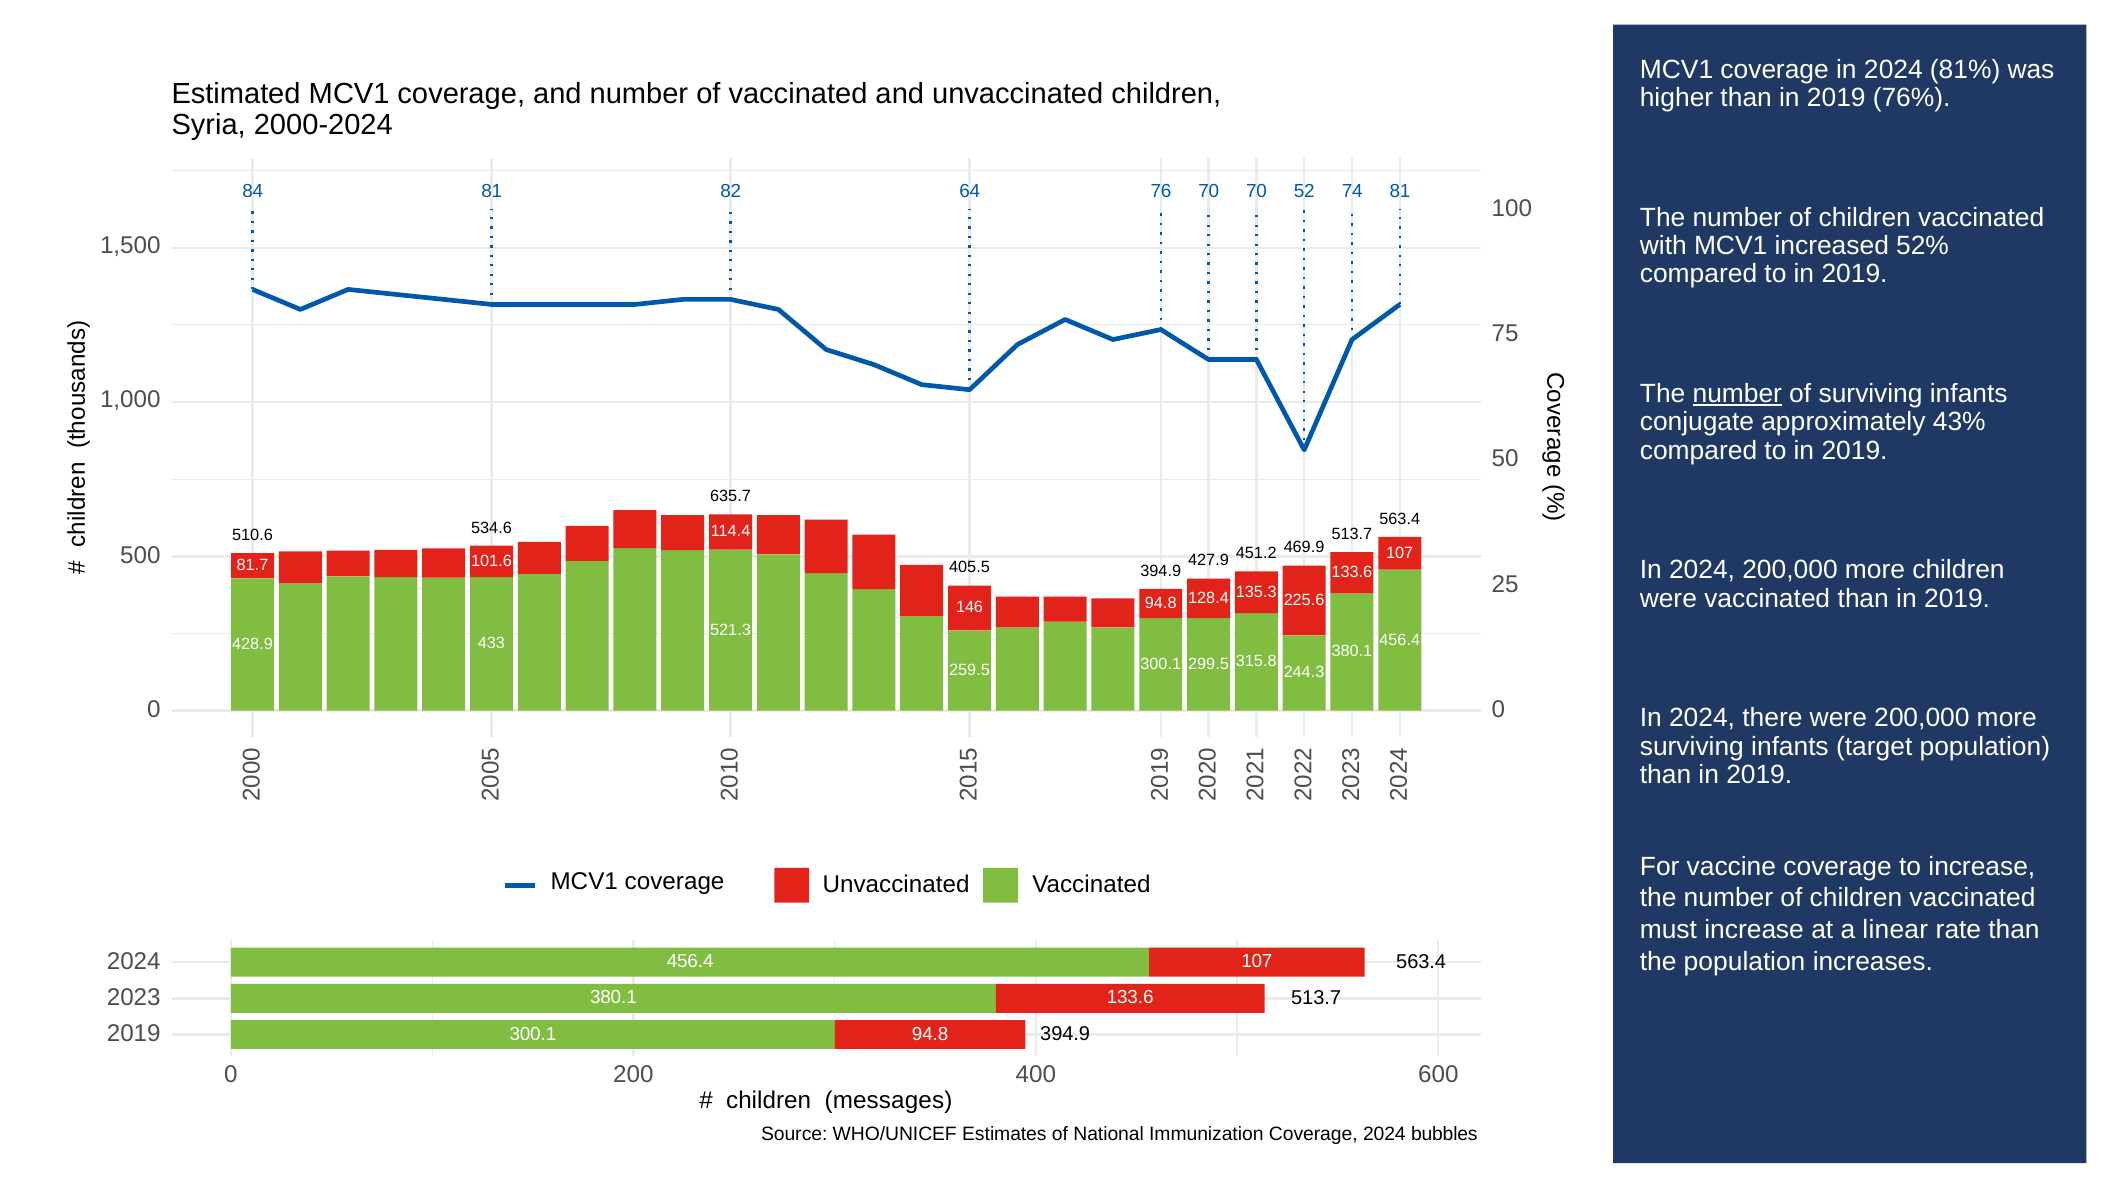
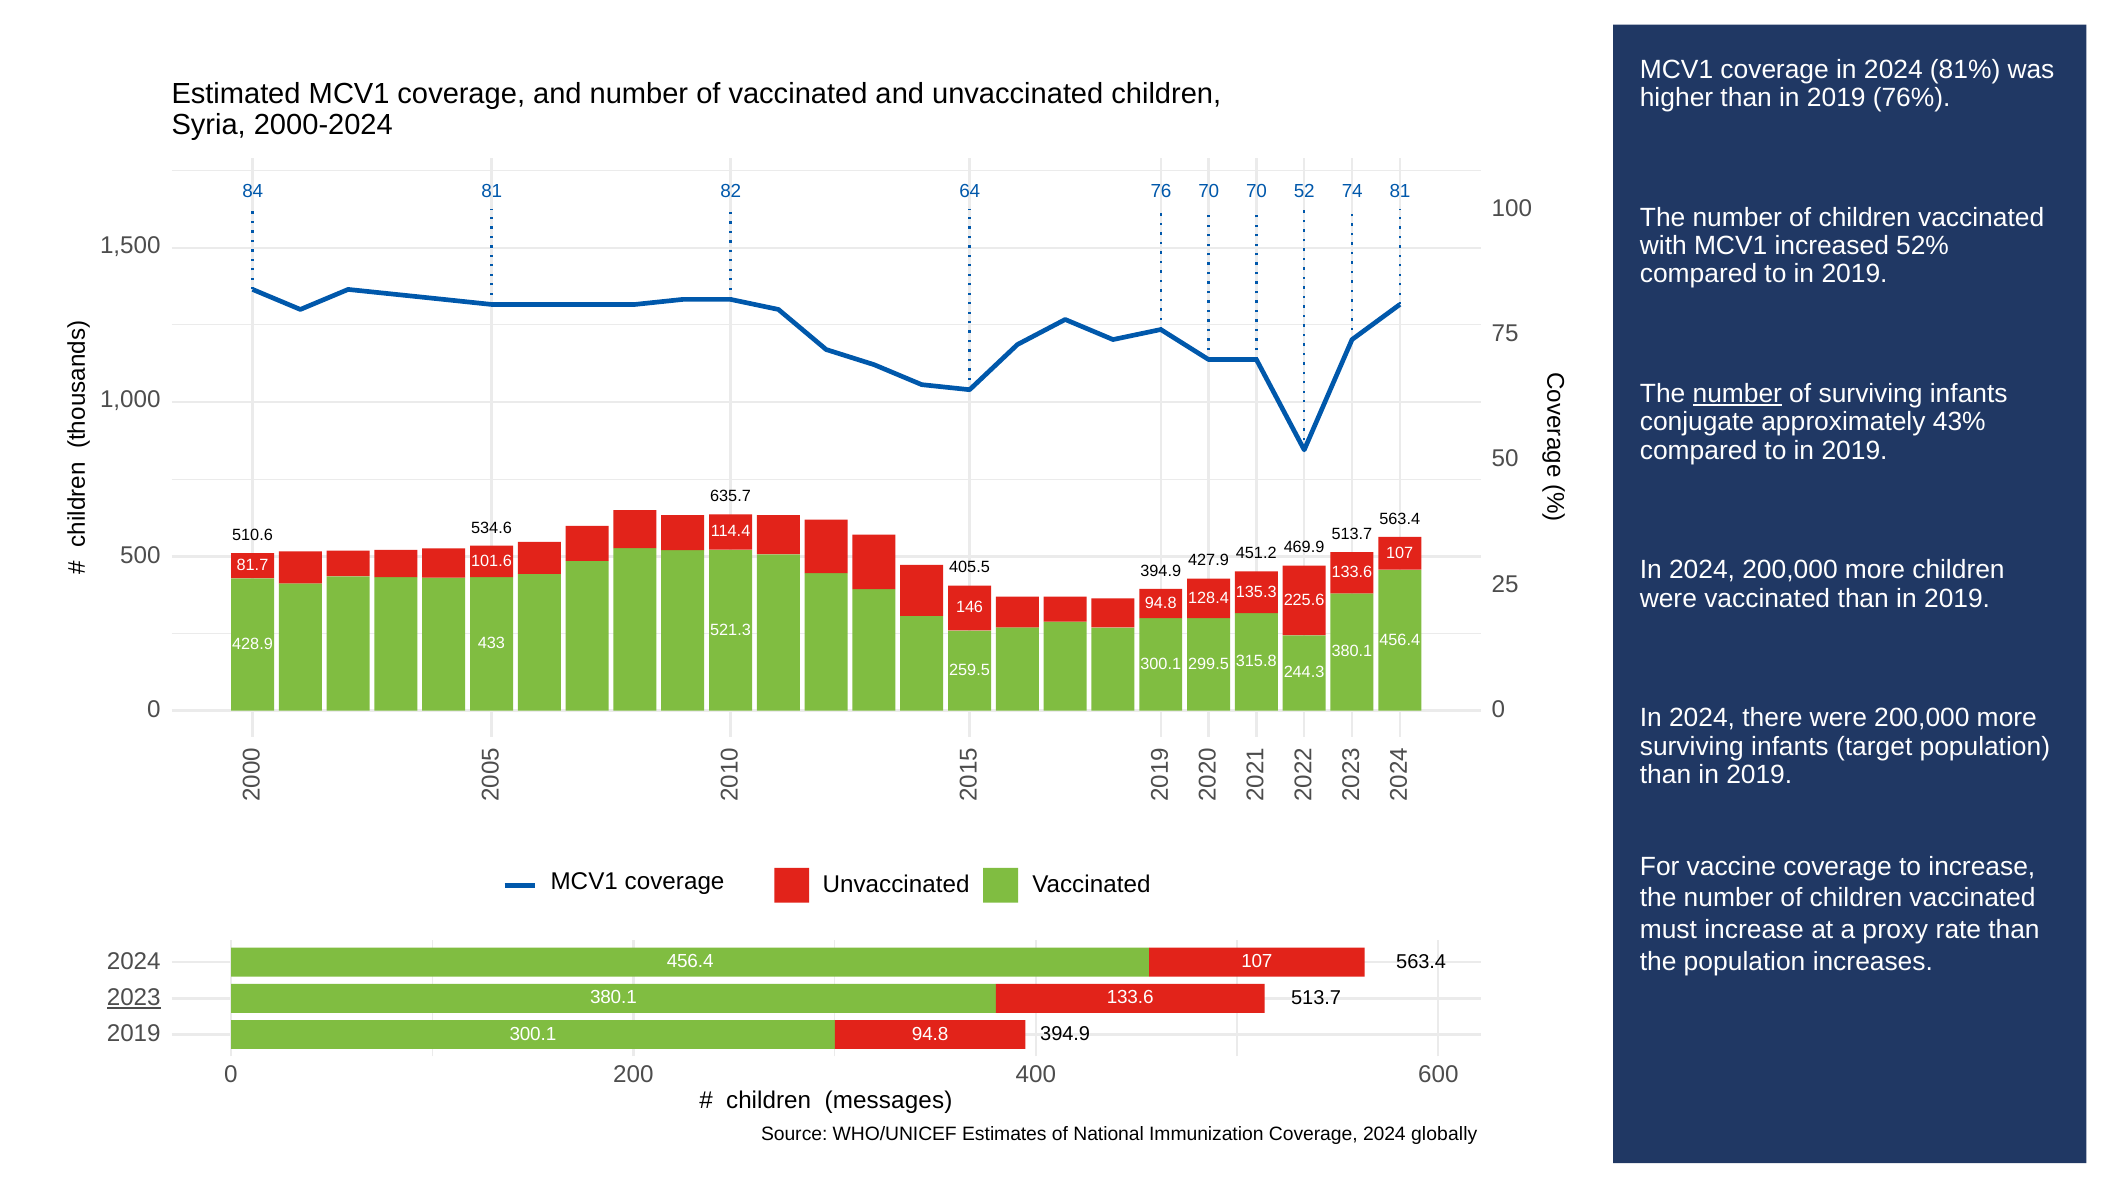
linear: linear -> proxy (1895, 930)
2023 underline: none -> present (134, 998)
bubbles: bubbles -> globally (1444, 1135)
